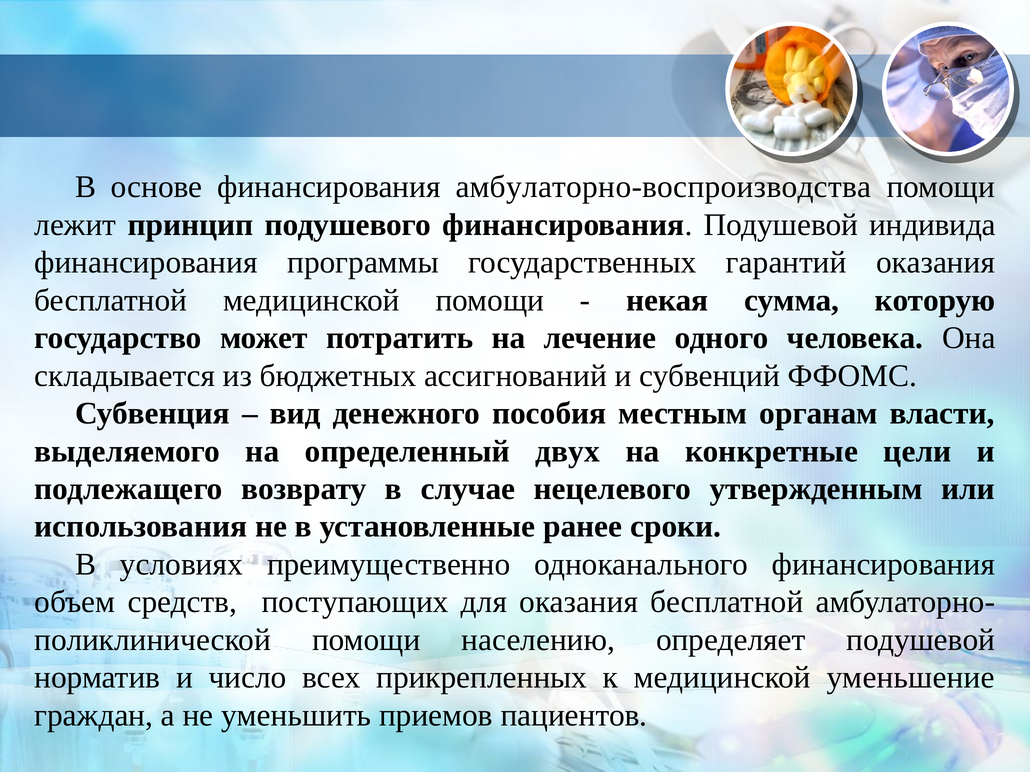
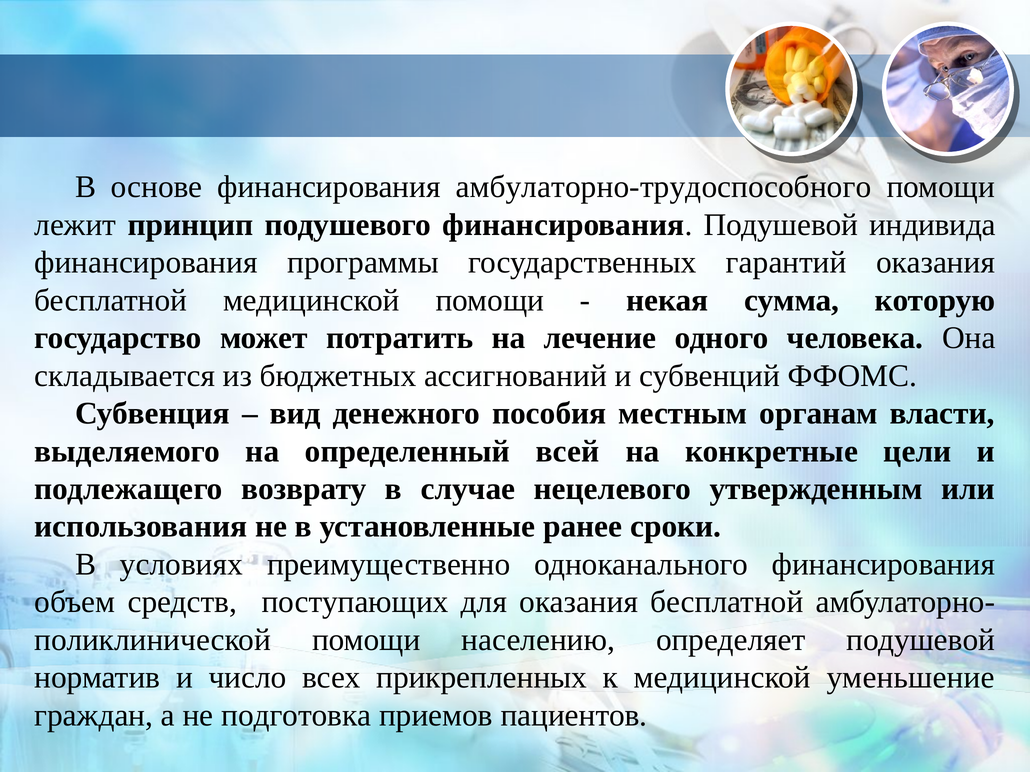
амбулаторно-воспроизводства: амбулаторно-воспроизводства -> амбулаторно-трудоспособного (664, 187)
двух: двух -> всей (568, 451)
уменьшить: уменьшить -> подготовка (296, 716)
